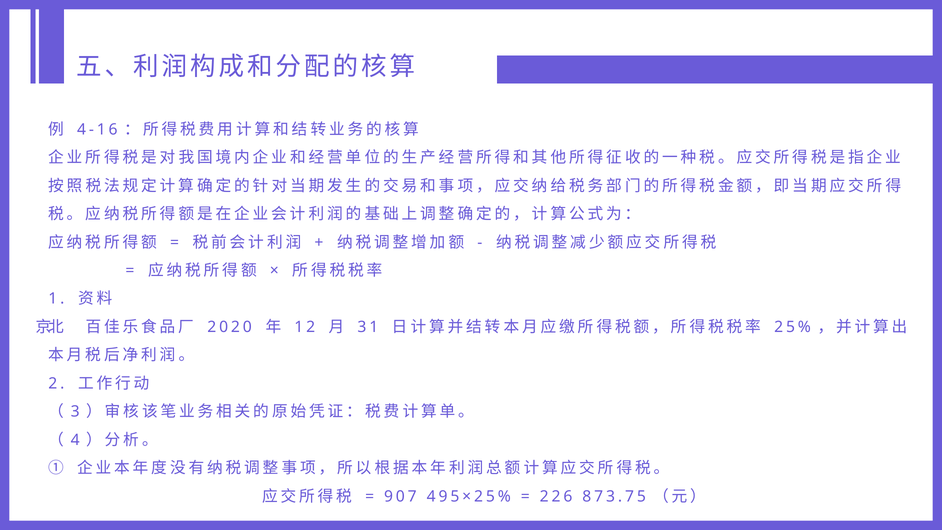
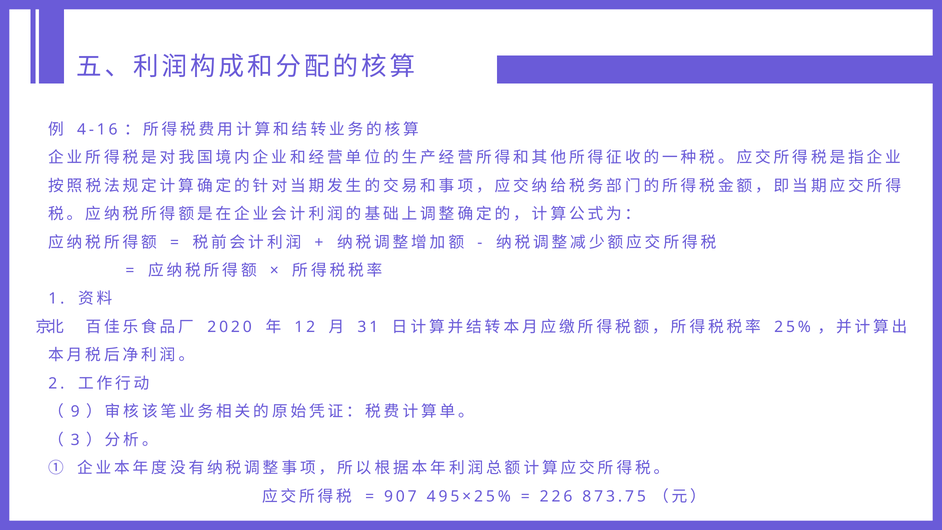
3: 3 -> 9 (75, 412)
4: 4 -> 3 (75, 440)
